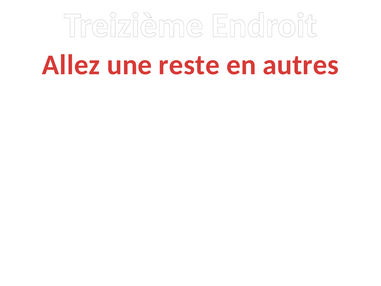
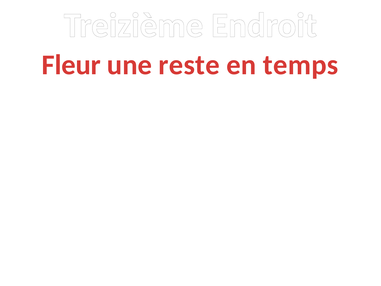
Allez: Allez -> Fleur (71, 65)
autres: autres -> temps (301, 65)
